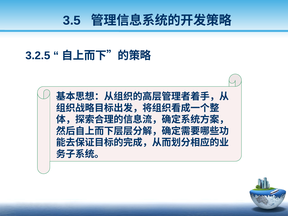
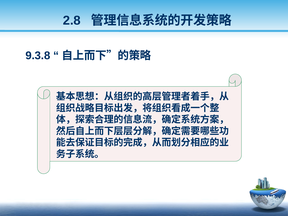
3.5: 3.5 -> 2.8 (72, 20)
3.2.5: 3.2.5 -> 9.3.8 (38, 56)
